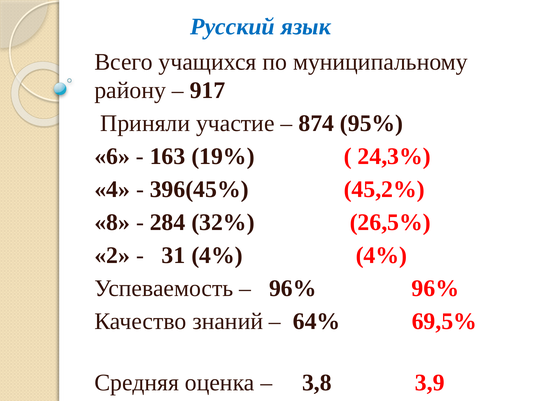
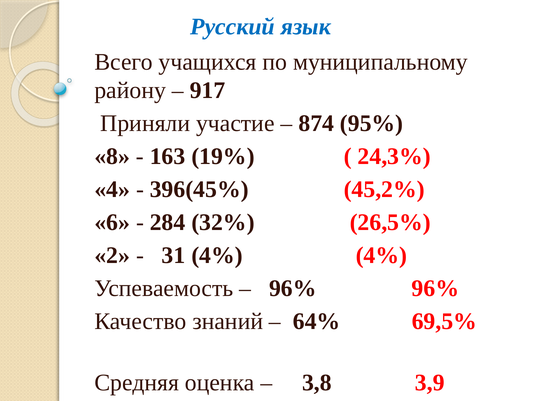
6: 6 -> 8 (112, 156)
8: 8 -> 6 (112, 222)
